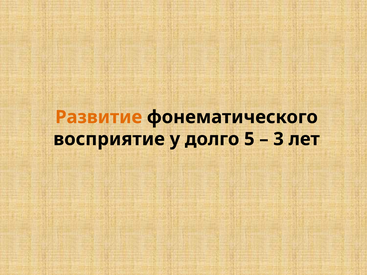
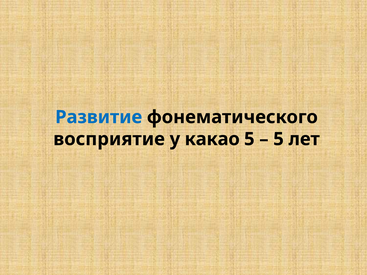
Развитие colour: orange -> blue (99, 117)
долго: долго -> какао (212, 139)
3: 3 -> 5 (279, 139)
